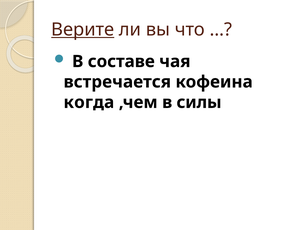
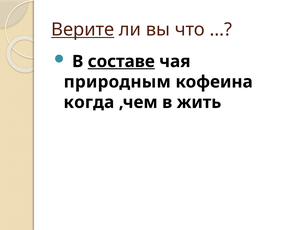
составе underline: none -> present (121, 62)
встречается: встречается -> природным (117, 82)
силы: силы -> жить (199, 102)
